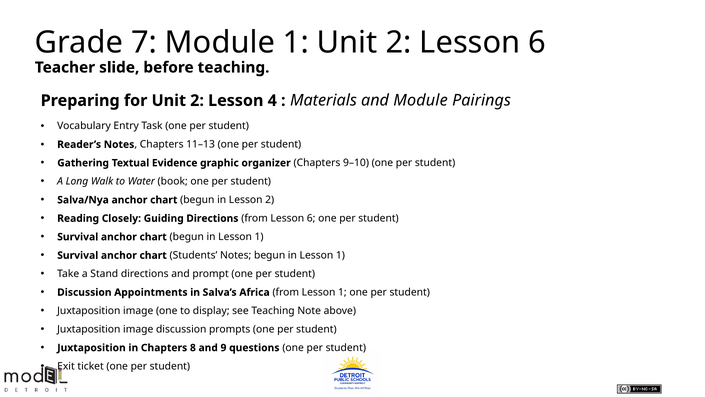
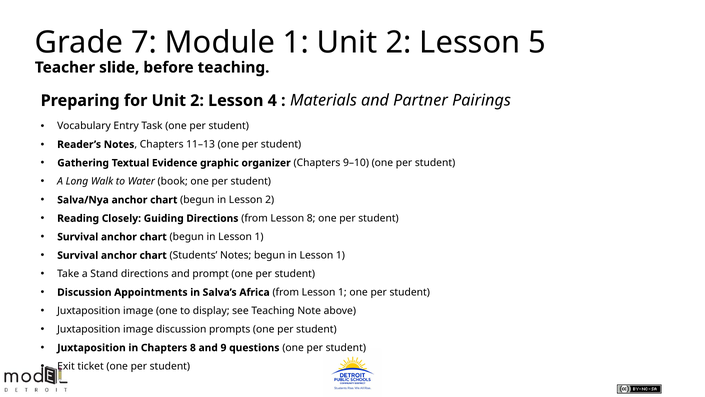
2 Lesson 6: 6 -> 5 (537, 42)
and Module: Module -> Partner (421, 100)
from Lesson 6: 6 -> 8 (311, 218)
